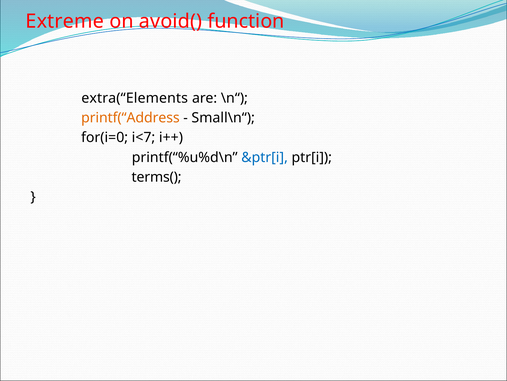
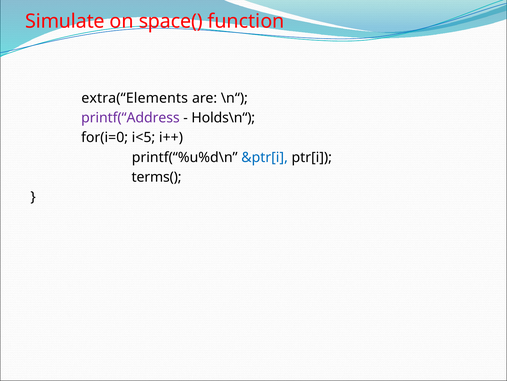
Extreme: Extreme -> Simulate (65, 21)
avoid(: avoid( -> space( (171, 21)
printf(“Address colour: orange -> purple (130, 118)
Small\n“: Small\n“ -> Holds\n“ (223, 118)
i<7: i<7 -> i<5 (143, 137)
